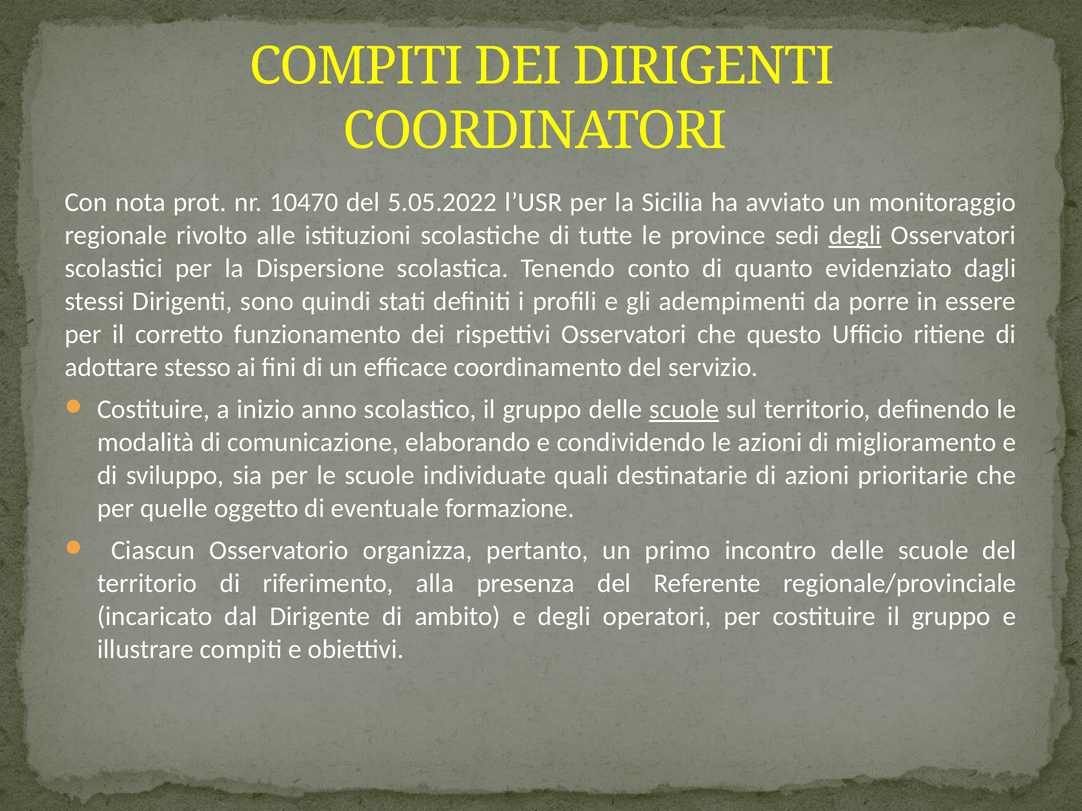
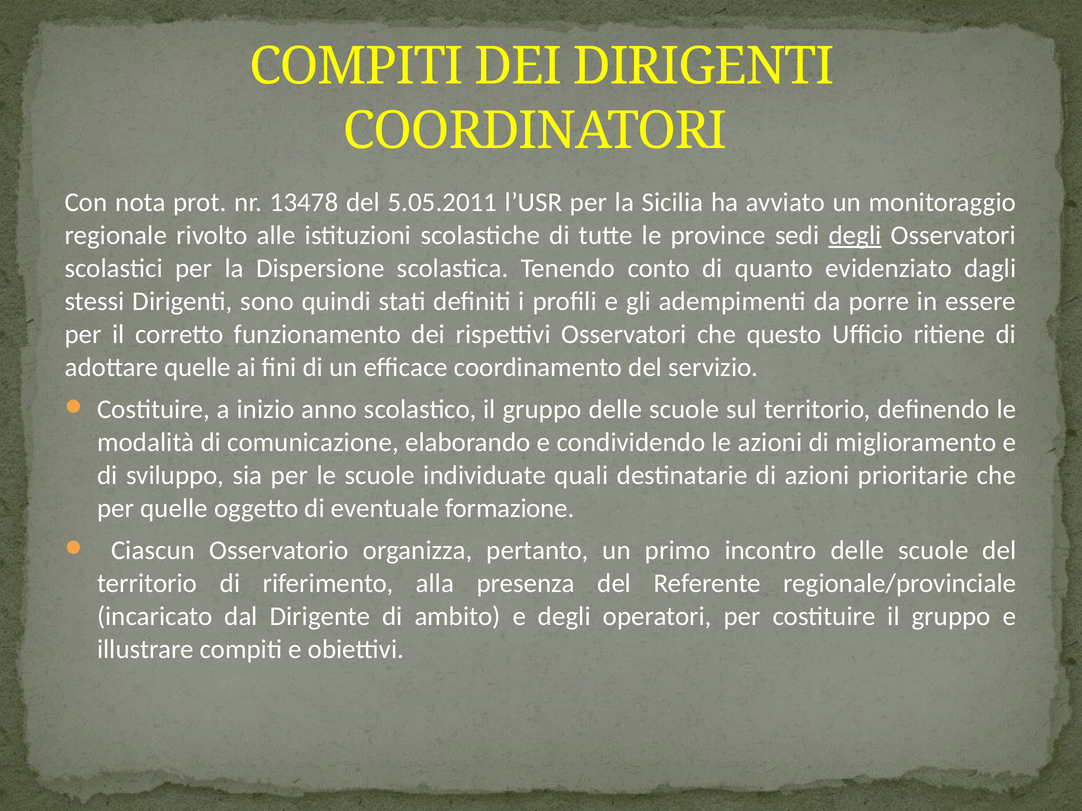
10470: 10470 -> 13478 (304, 202)
5.05.2022: 5.05.2022 -> 5.05.2011 (442, 202)
adottare stesso: stesso -> quelle (198, 368)
scuole underline: present -> none (684, 410)
